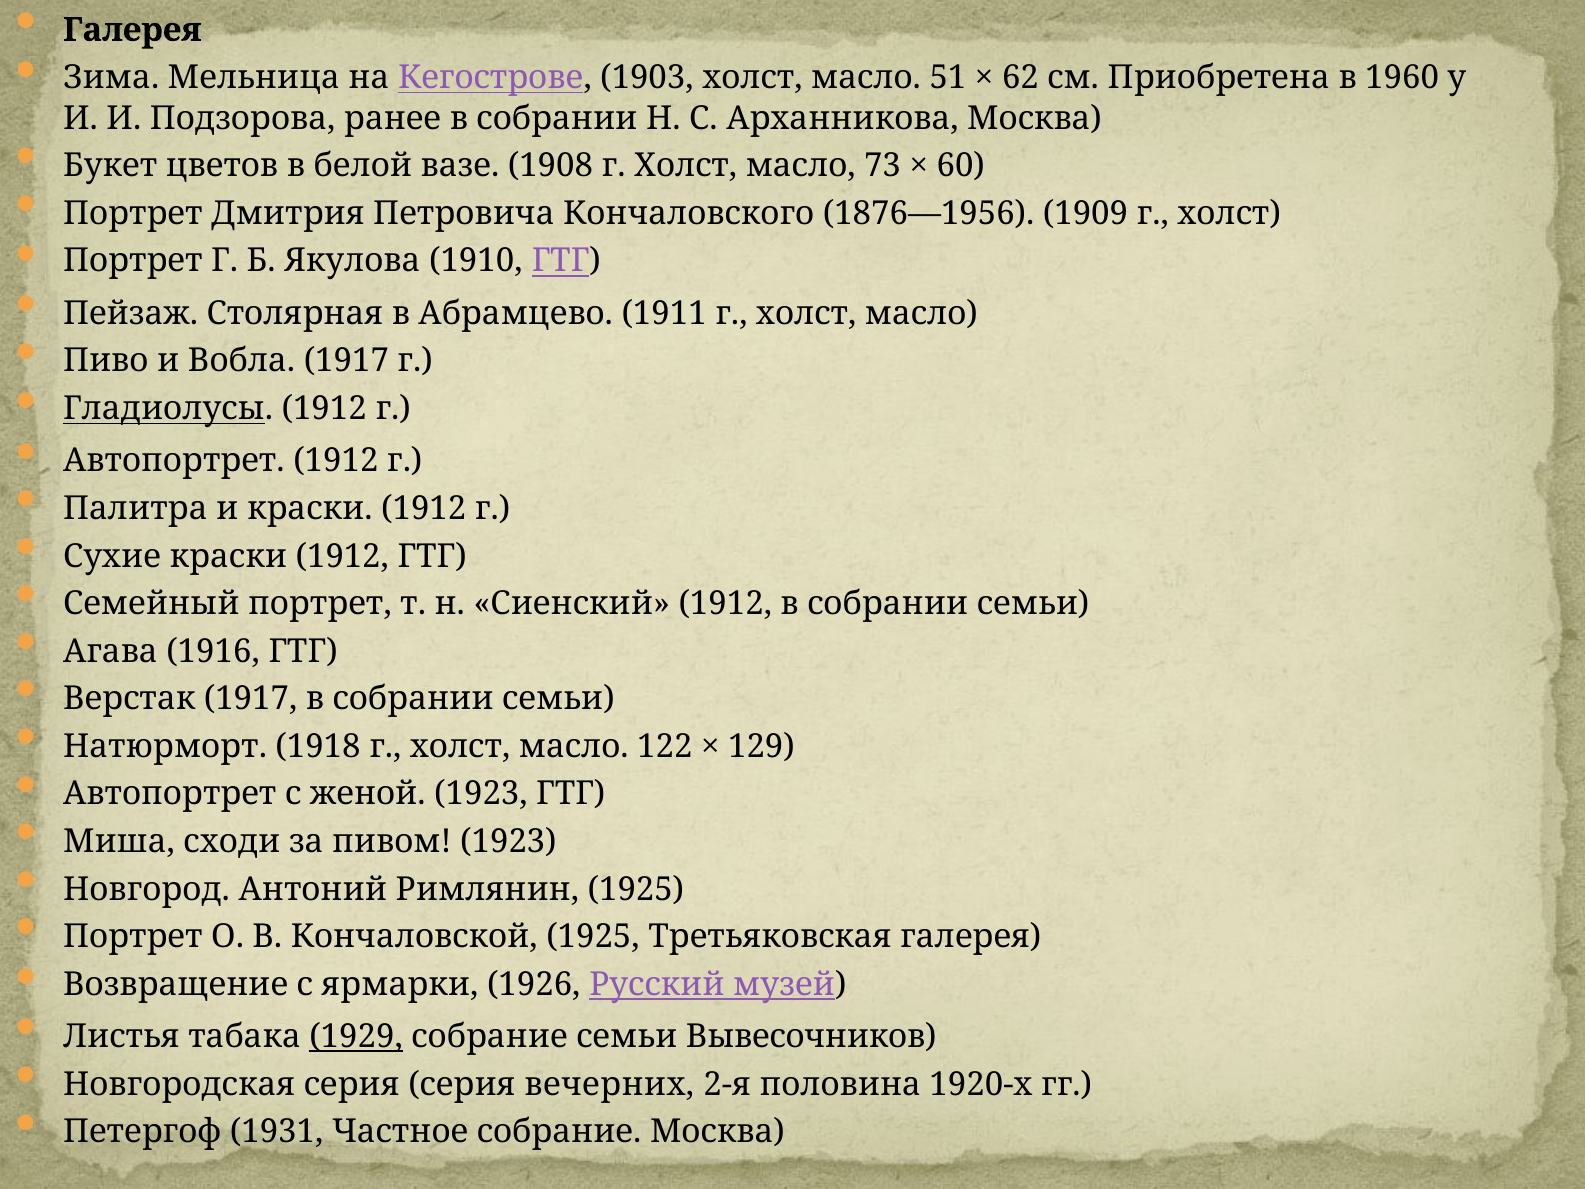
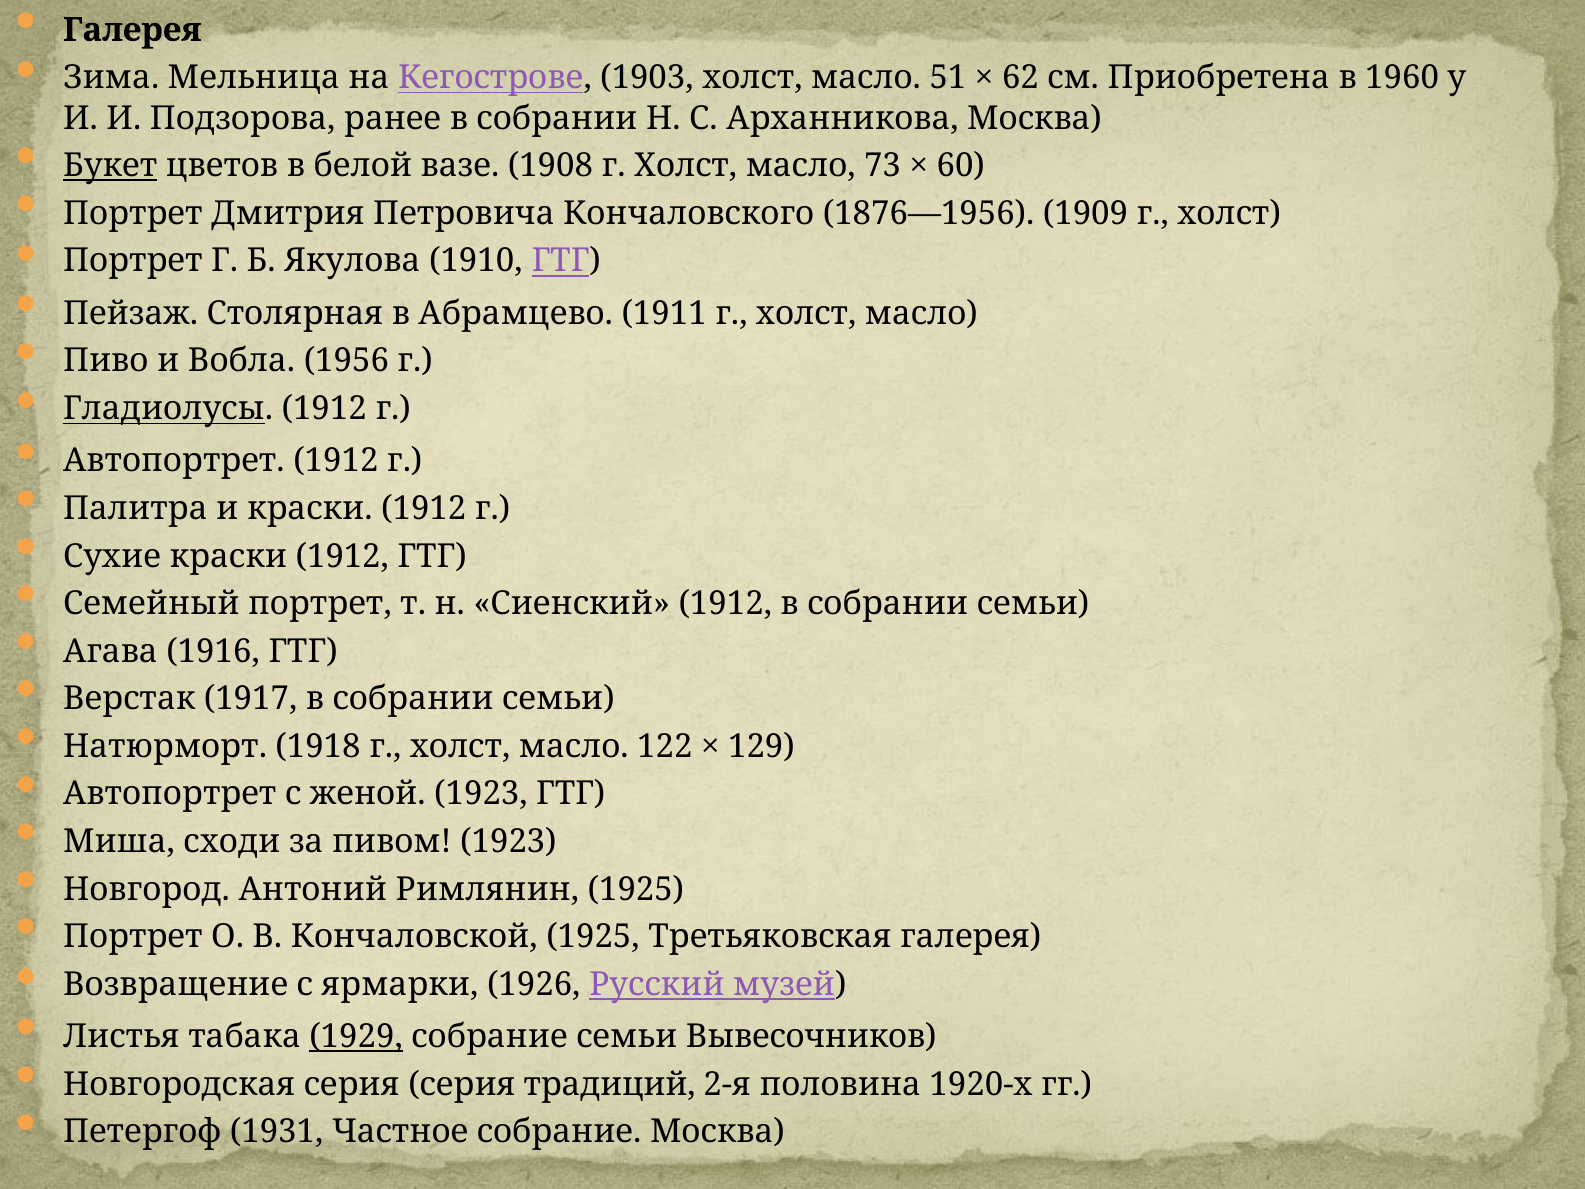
Букет underline: none -> present (110, 166)
Вобла 1917: 1917 -> 1956 (346, 361)
вечерних: вечерних -> традиций (610, 1084)
